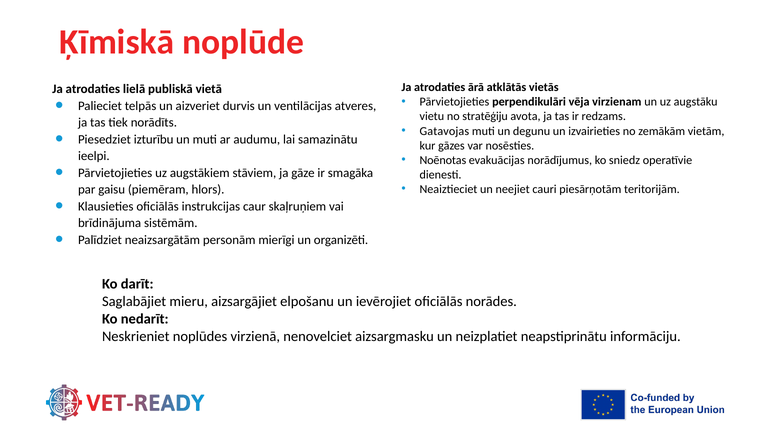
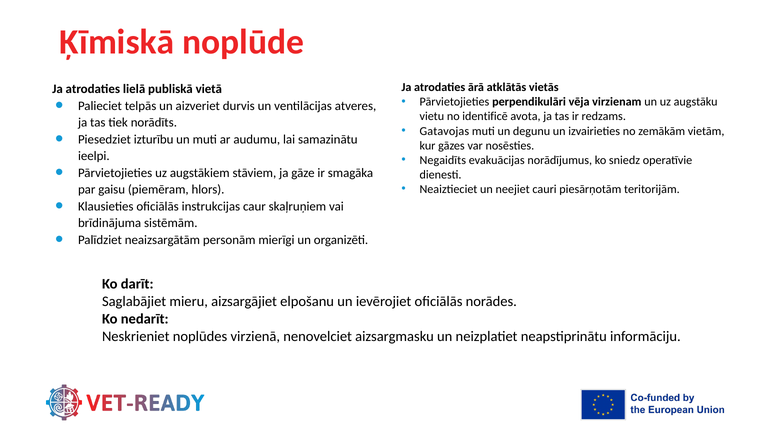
stratēģiju: stratēģiju -> identificē (485, 117)
Noēnotas: Noēnotas -> Negaidīts (443, 160)
